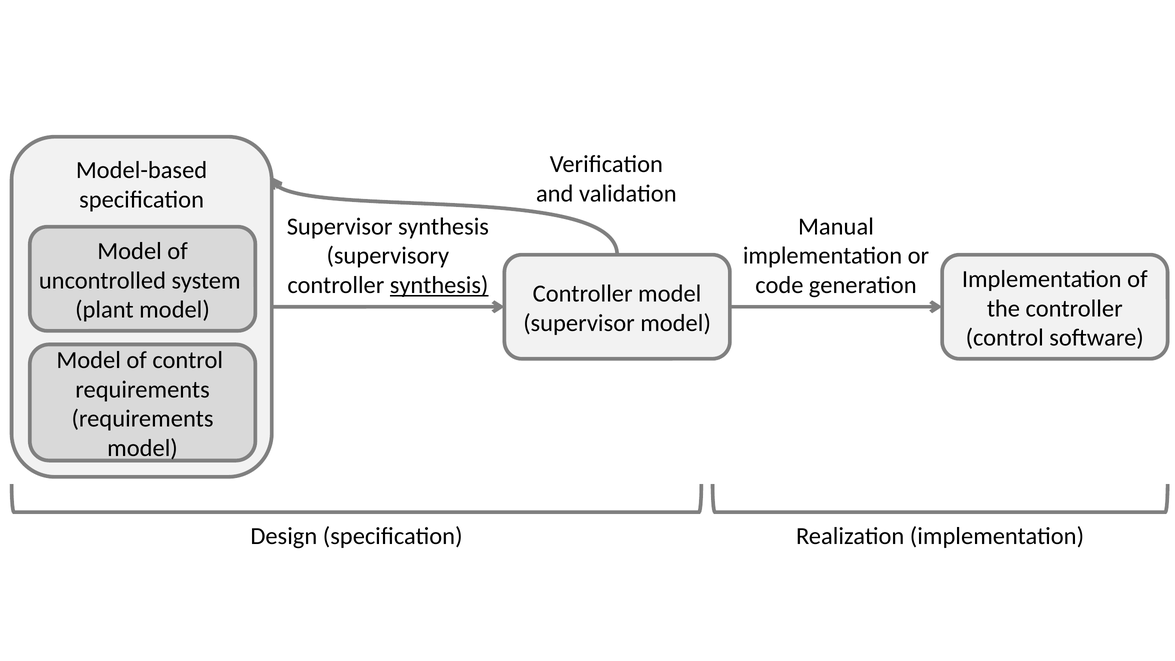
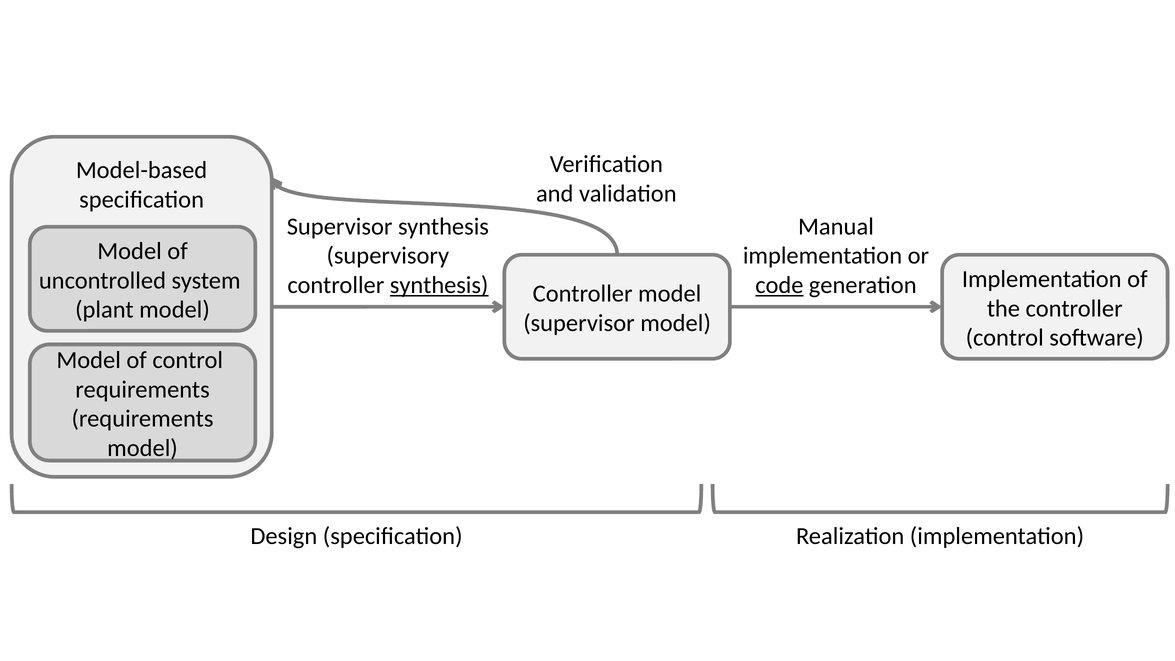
code underline: none -> present (779, 285)
